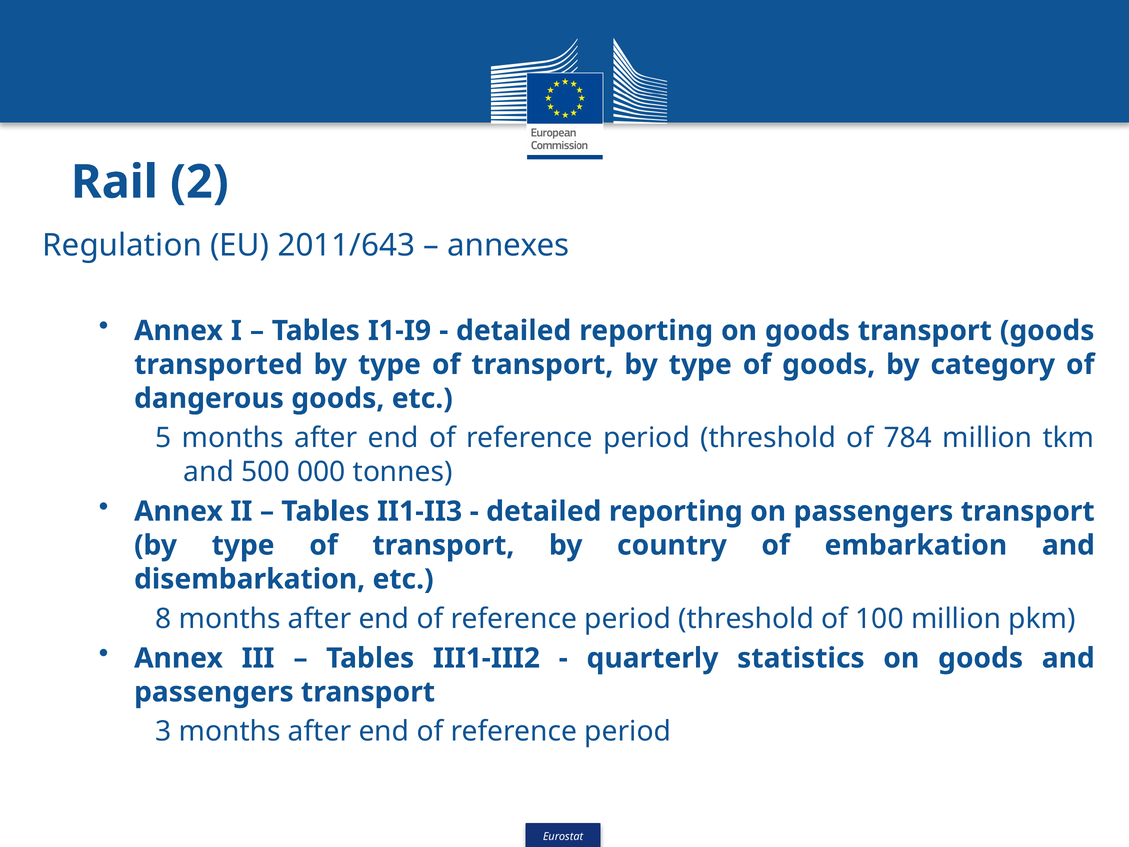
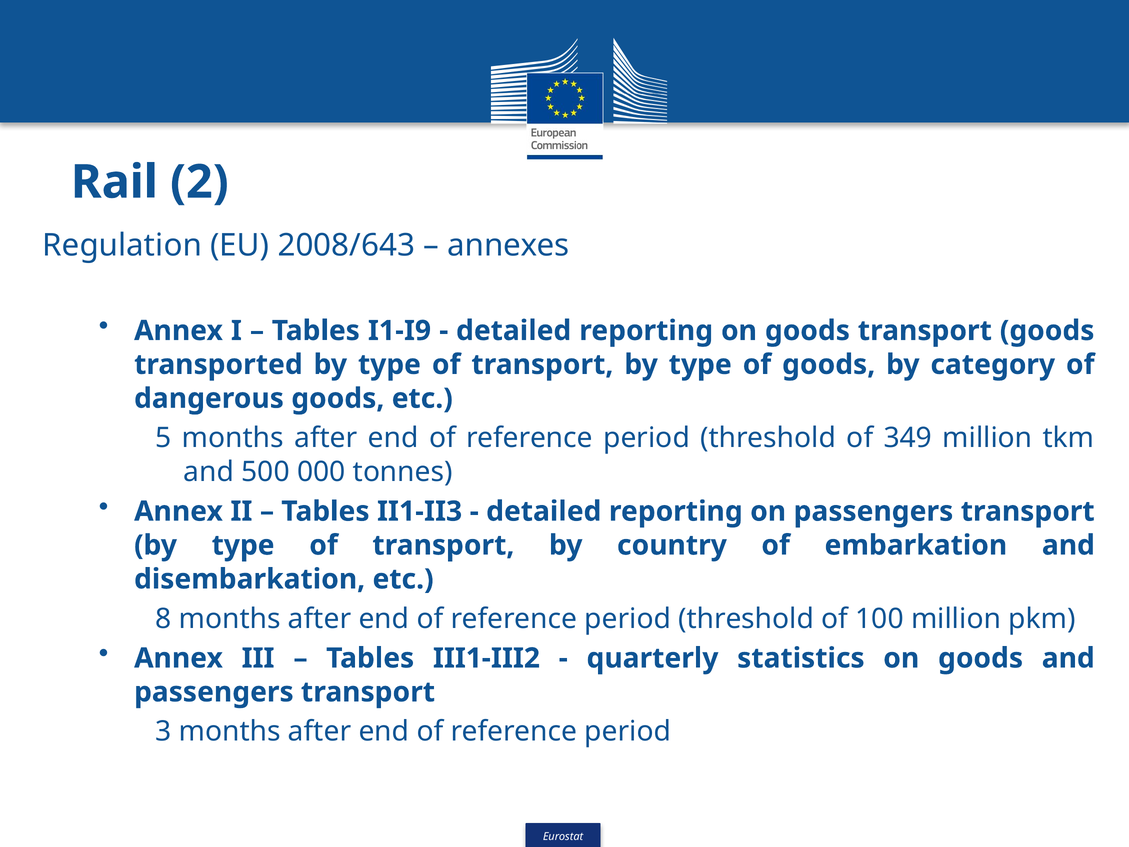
2011/643: 2011/643 -> 2008/643 (346, 246)
784: 784 -> 349 (908, 438)
